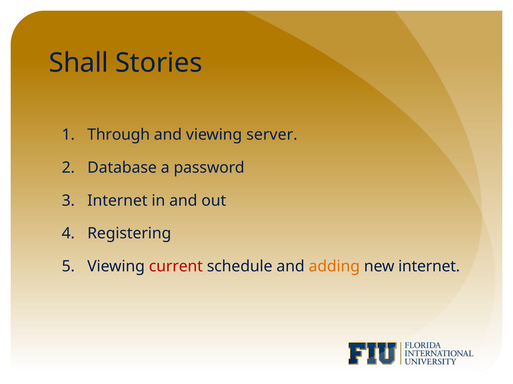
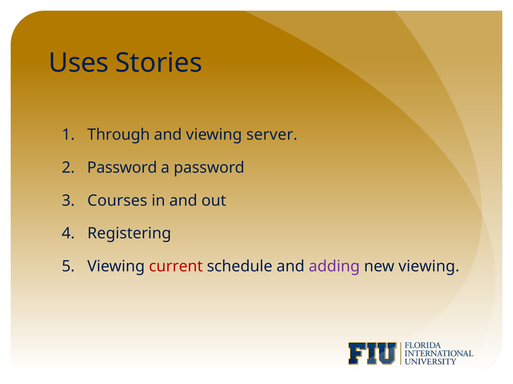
Shall: Shall -> Uses (79, 63)
Database: Database -> Password (122, 168)
Internet: Internet -> Courses (117, 201)
adding colour: orange -> purple (334, 267)
new internet: internet -> viewing (429, 267)
